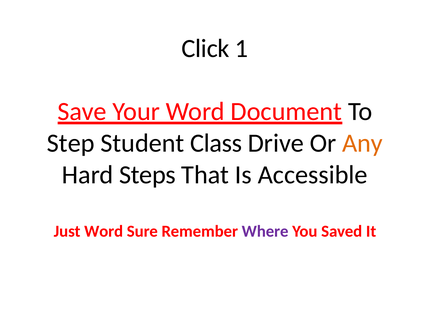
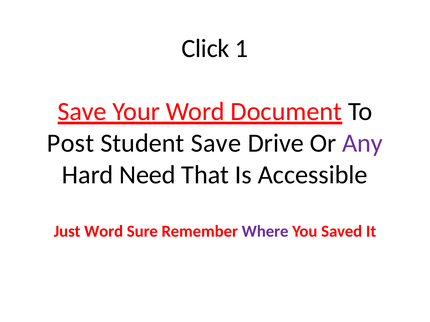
Step: Step -> Post (71, 143)
Student Class: Class -> Save (216, 143)
Any colour: orange -> purple (362, 143)
Steps: Steps -> Need (147, 175)
